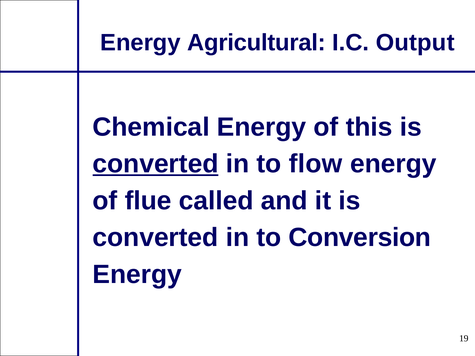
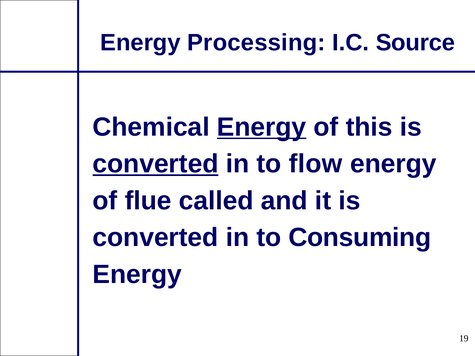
Agricultural: Agricultural -> Processing (256, 43)
Output: Output -> Source (415, 43)
Energy underline: none -> present (262, 127)
Conversion: Conversion -> Consuming (360, 238)
